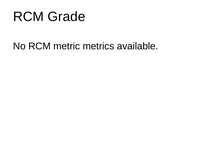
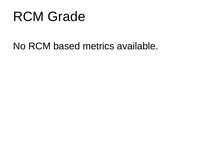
metric: metric -> based (67, 46)
